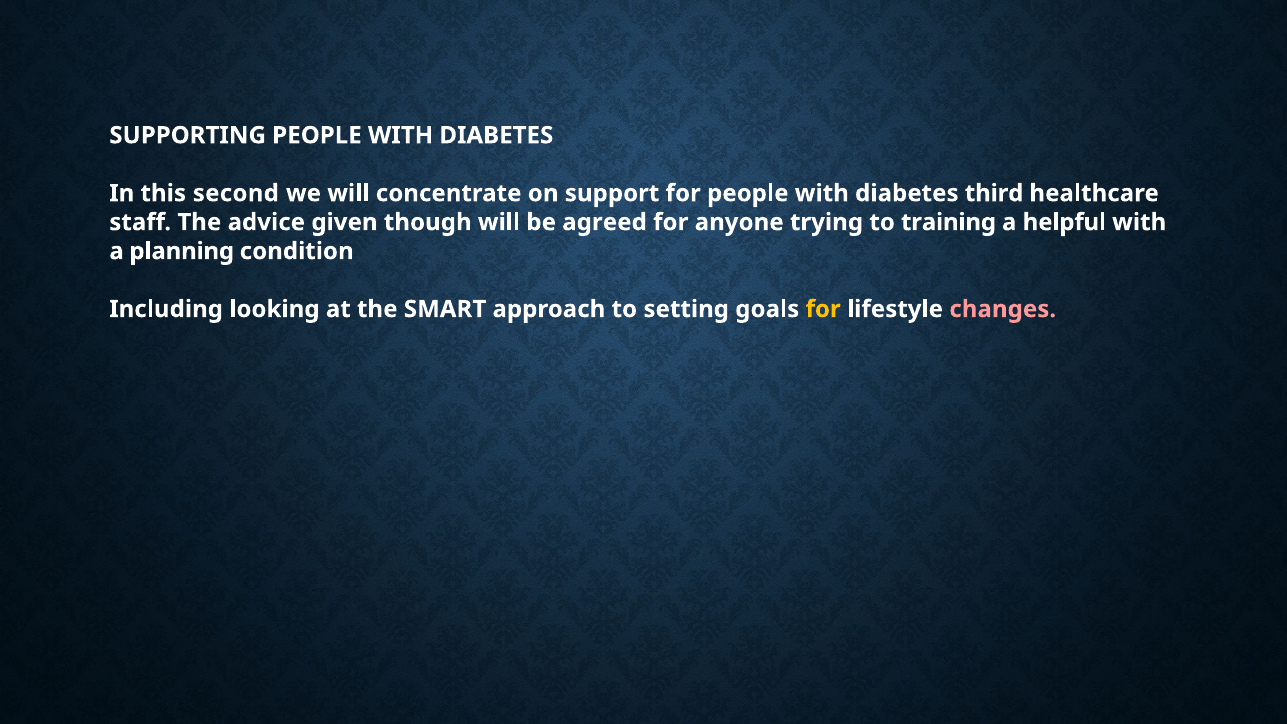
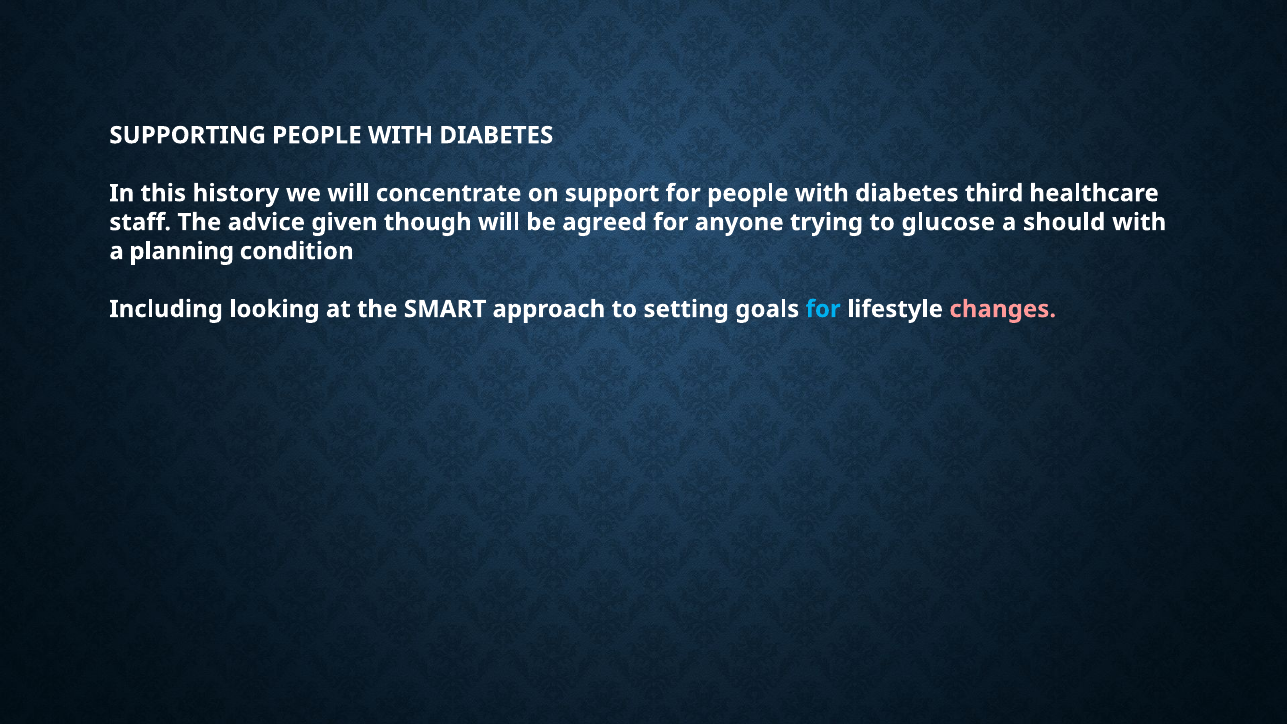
second: second -> history (236, 193)
training: training -> glucose (948, 222)
helpful: helpful -> should (1064, 222)
for colour: yellow -> light blue (823, 309)
